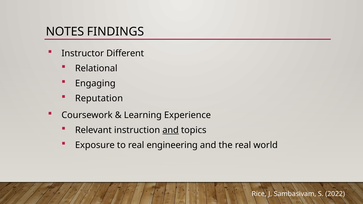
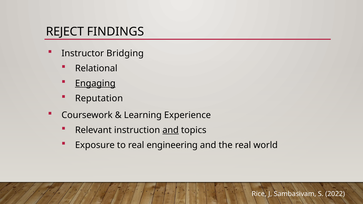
NOTES: NOTES -> REJECT (65, 32)
Different: Different -> Bridging (125, 54)
Engaging underline: none -> present (95, 83)
